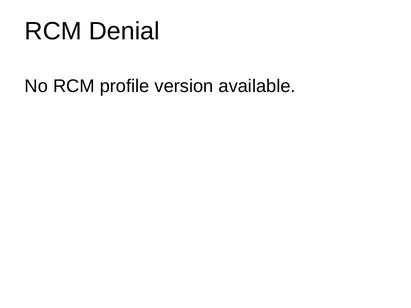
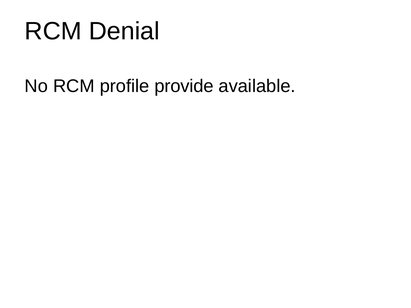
version: version -> provide (184, 86)
